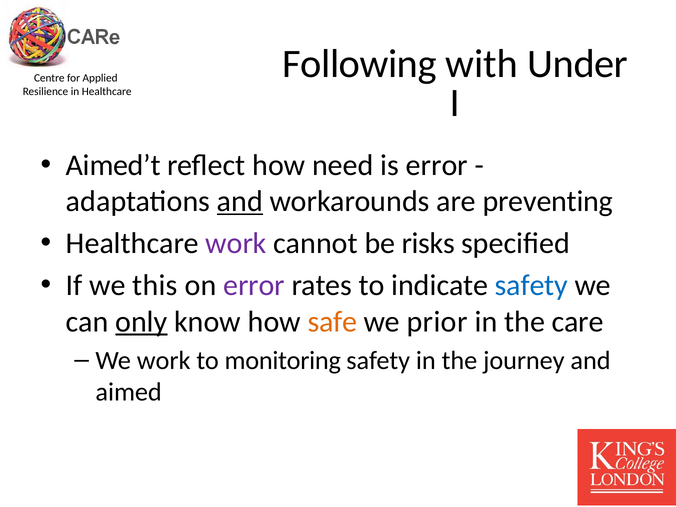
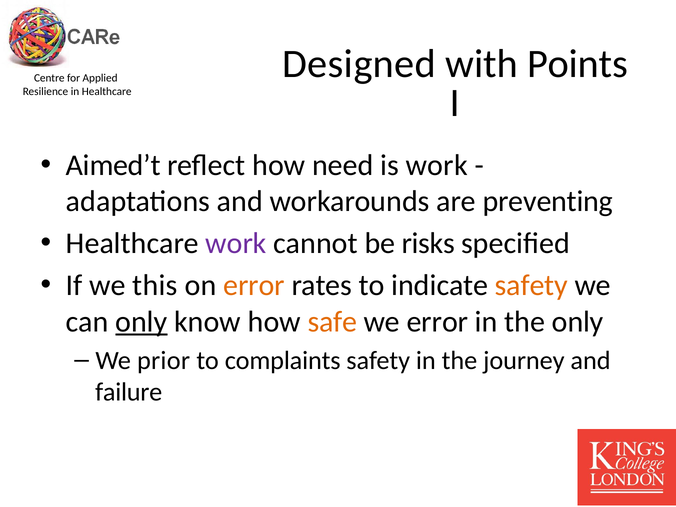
Following: Following -> Designed (359, 64)
Under: Under -> Points (578, 64)
is error: error -> work (437, 165)
and underline: present -> none (240, 201)
error colour: purple -> orange (254, 286)
safety colour: blue -> orange (531, 286)
we prior: prior -> error (437, 322)
the care: care -> only (578, 322)
We work: work -> prior (164, 360)
monitoring: monitoring -> complaints (283, 360)
aimed: aimed -> failure (129, 392)
